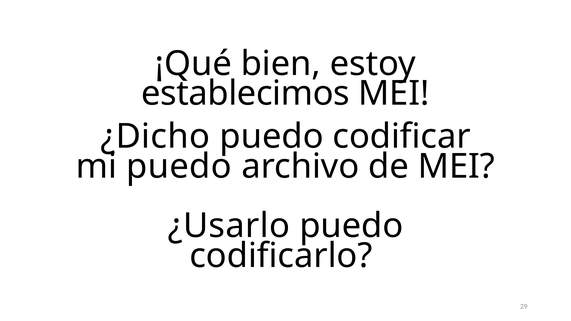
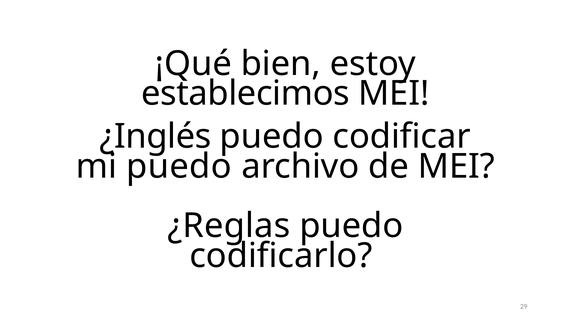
¿Dicho: ¿Dicho -> ¿Inglés (156, 137)
¿Usarlo: ¿Usarlo -> ¿Reglas (229, 226)
